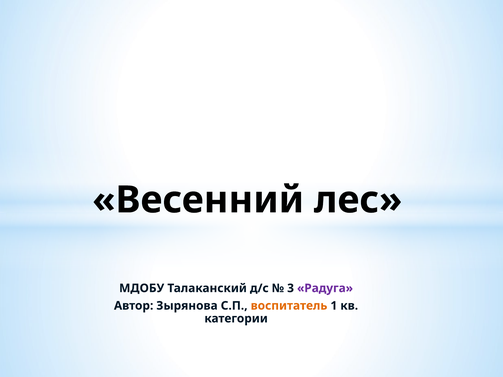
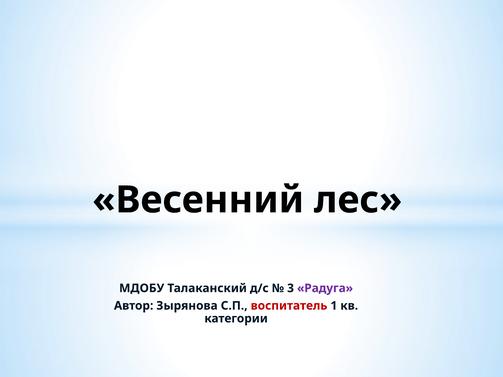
воспитатель colour: orange -> red (289, 306)
